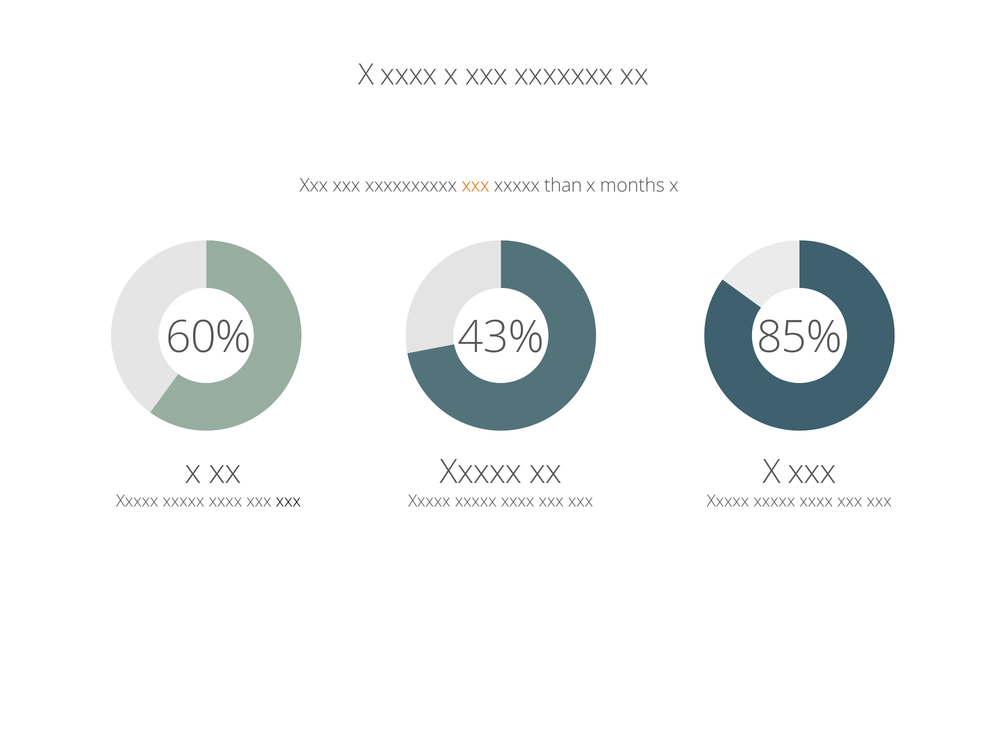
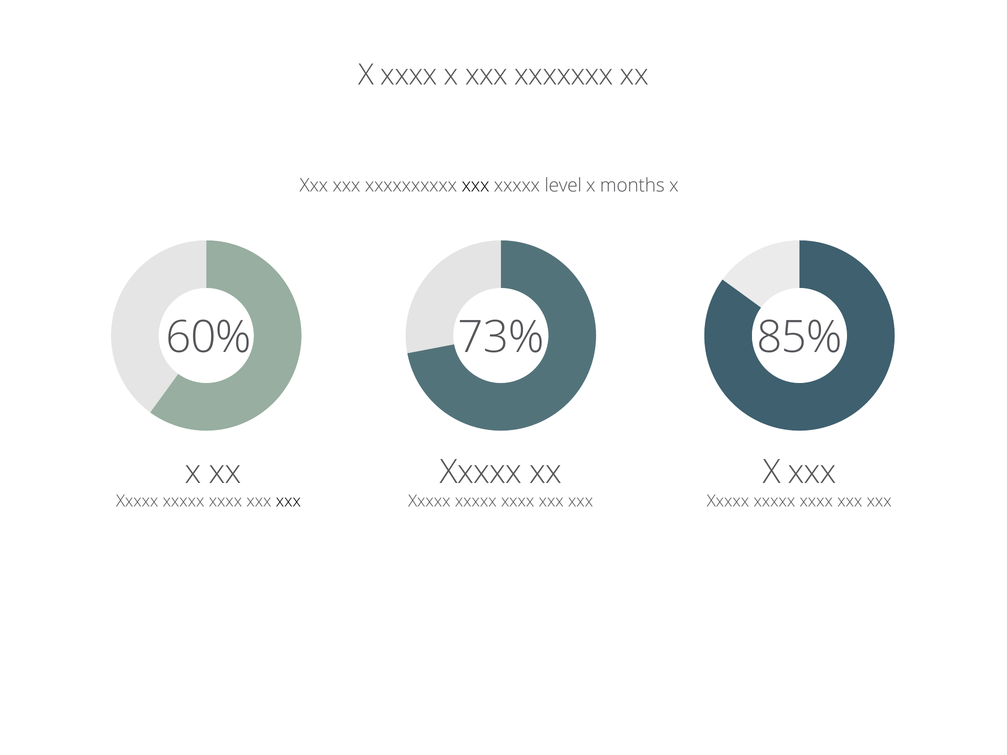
xxx colour: orange -> black (476, 186)
than: than -> level (563, 186)
43%: 43% -> 73% (501, 338)
